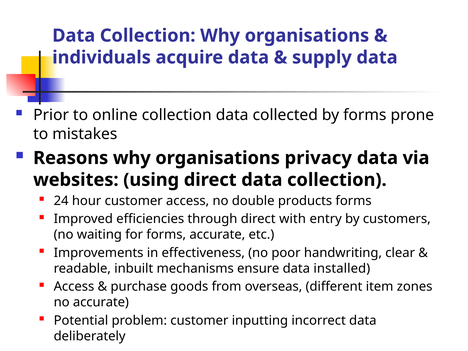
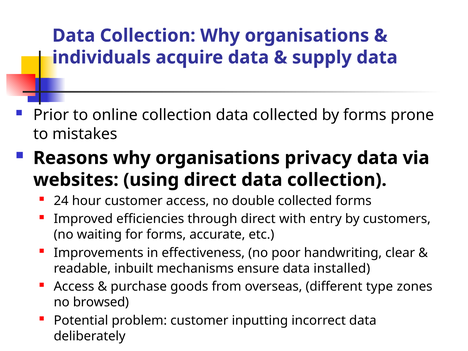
double products: products -> collected (305, 201)
item: item -> type (380, 287)
no accurate: accurate -> browsed (101, 302)
